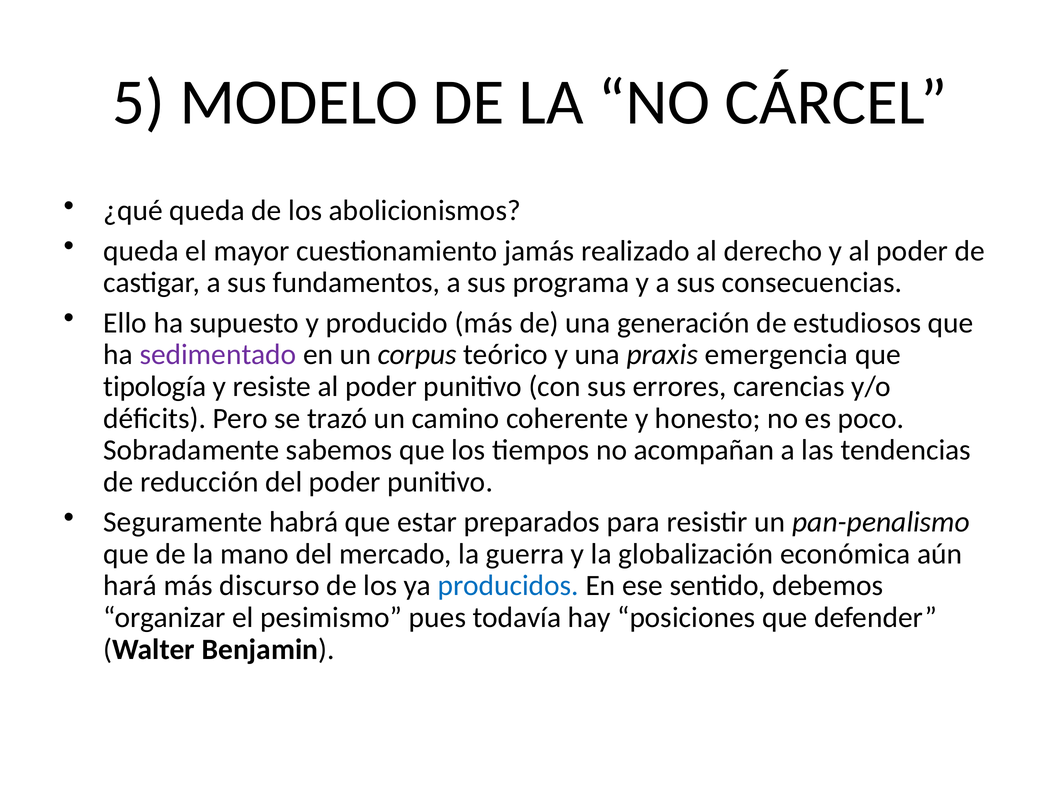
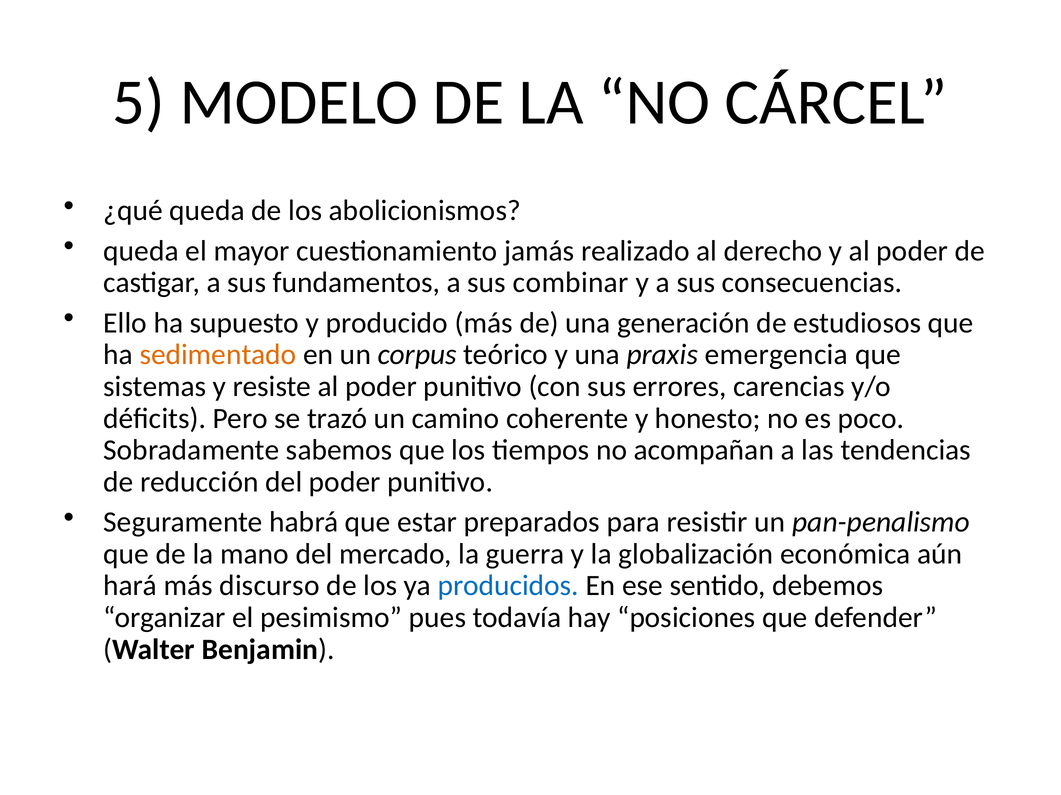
programa: programa -> combinar (571, 283)
sedimentado colour: purple -> orange (218, 355)
tipología: tipología -> sistemas (155, 387)
